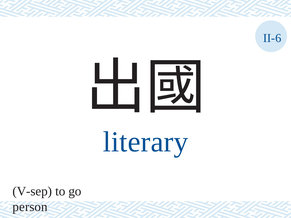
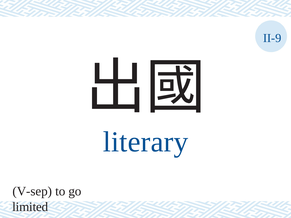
II-6: II-6 -> II-9 (272, 38)
person: person -> limited (30, 207)
